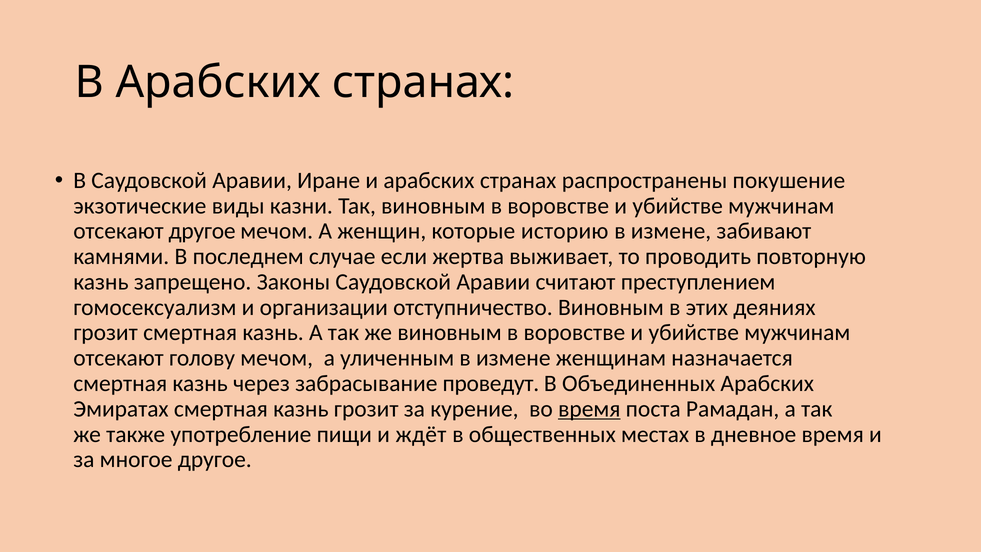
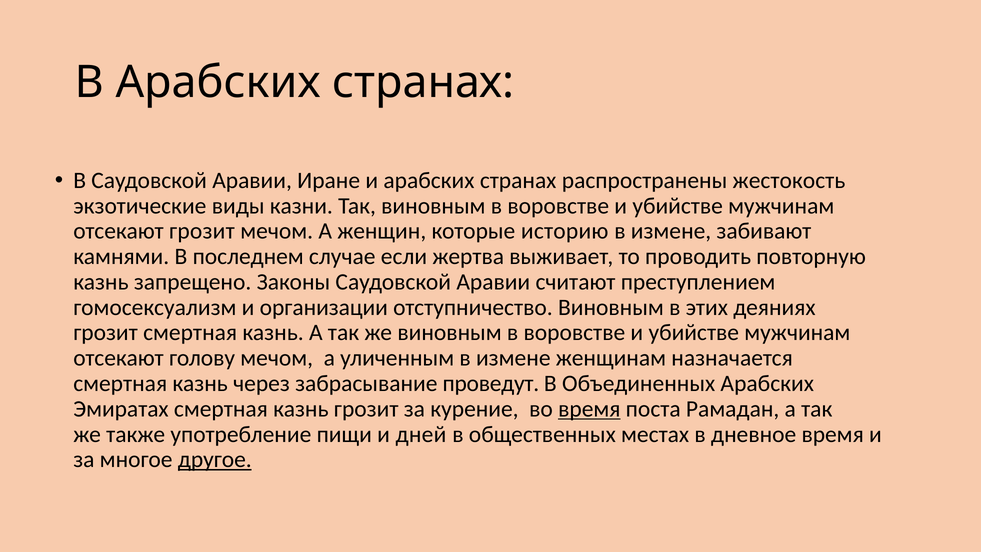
покушение: покушение -> жестокость (789, 180)
отсекают другое: другое -> грозит (202, 231)
ждёт: ждёт -> дней (421, 434)
другое underline: none -> present (215, 459)
